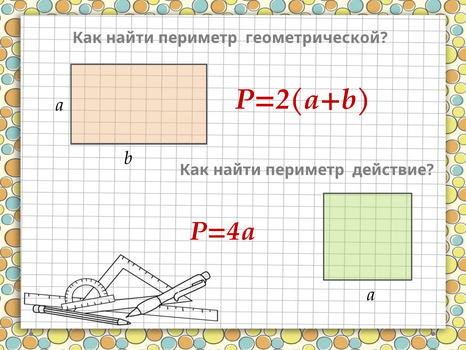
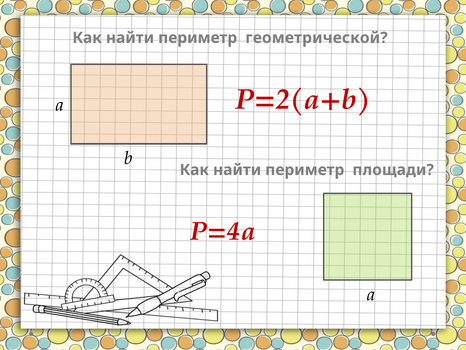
действие: действие -> площади (393, 170)
